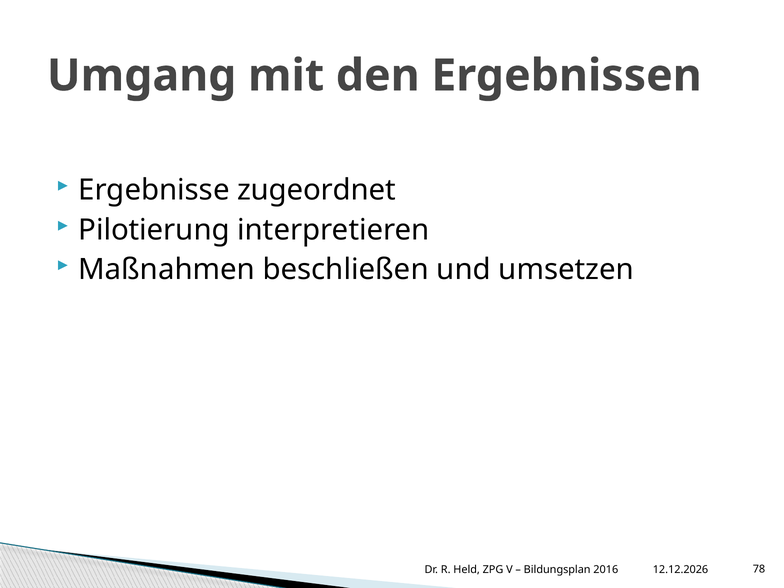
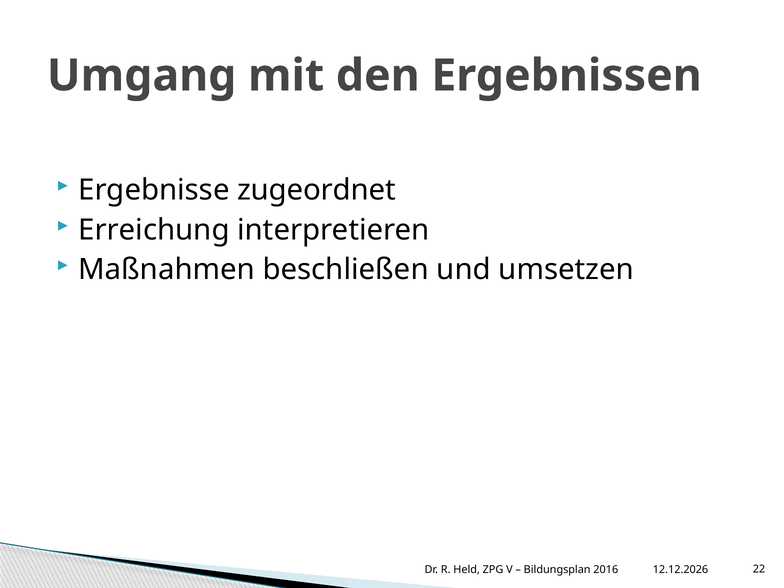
Pilotierung: Pilotierung -> Erreichung (154, 230)
78: 78 -> 22 (759, 569)
